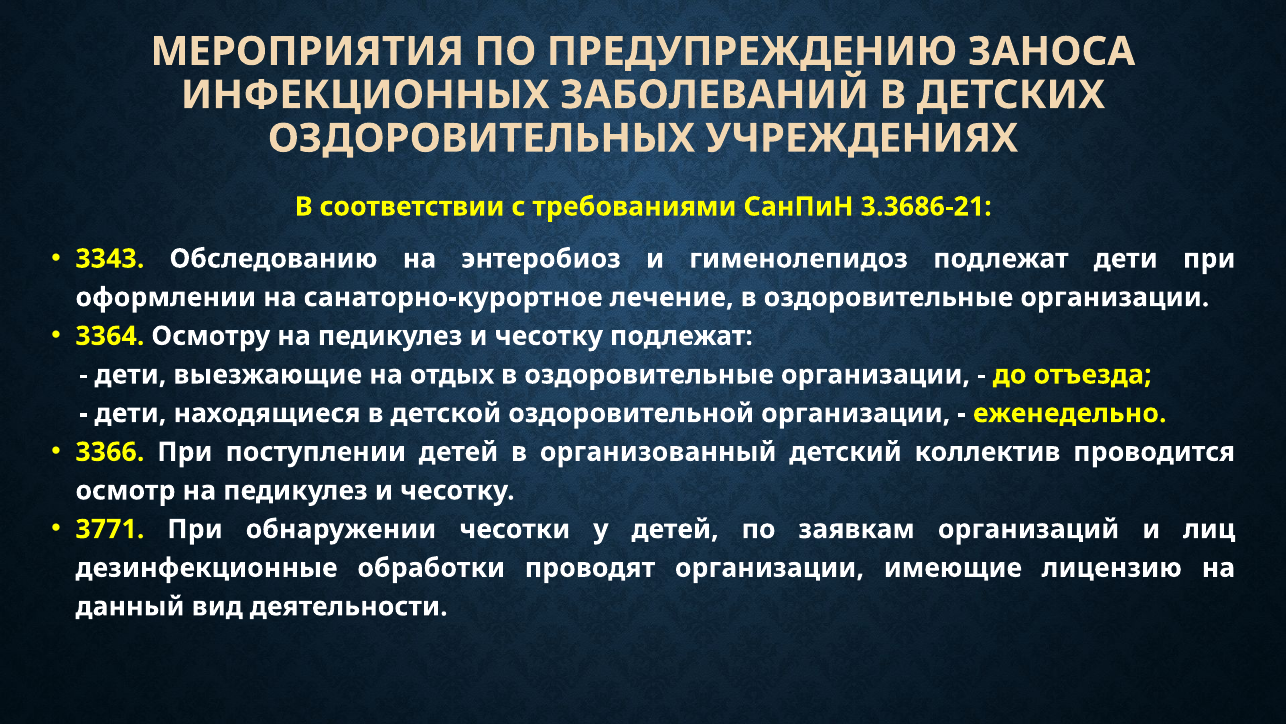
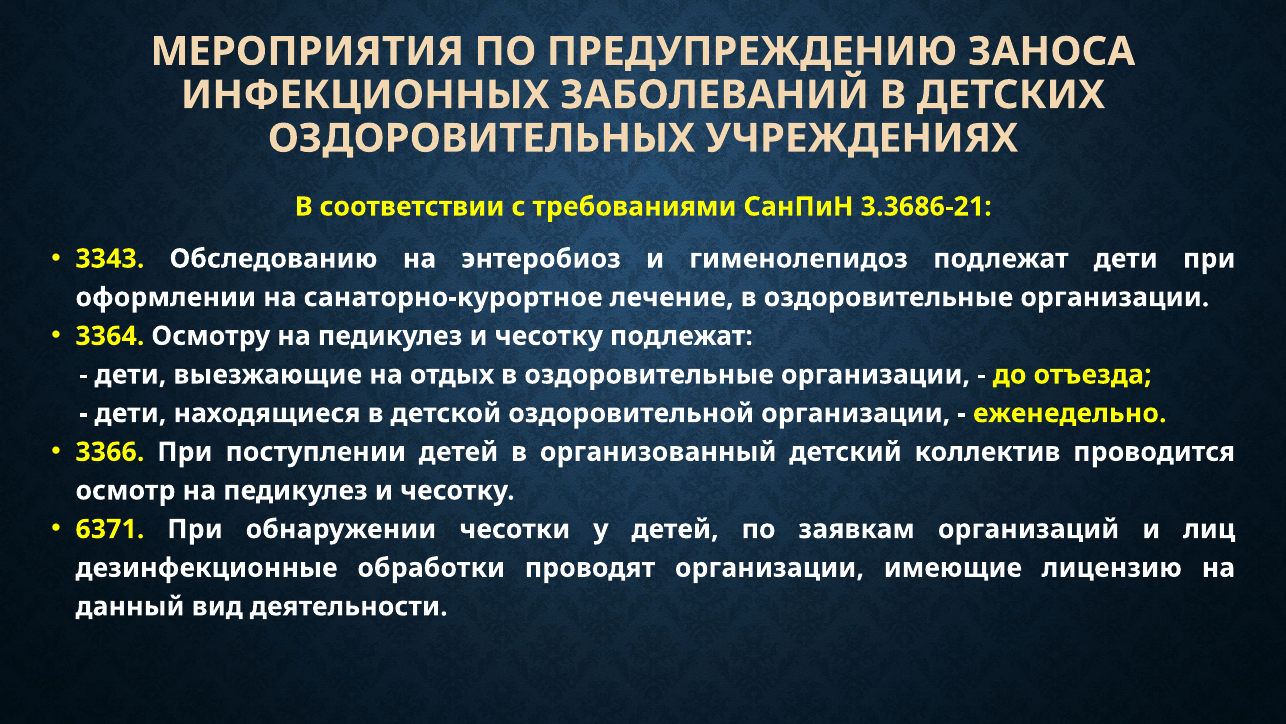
3771: 3771 -> 6371 (110, 529)
